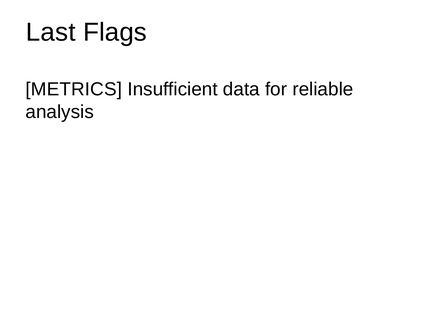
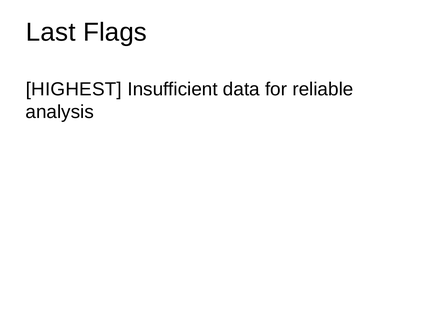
METRICS: METRICS -> HIGHEST (74, 89)
